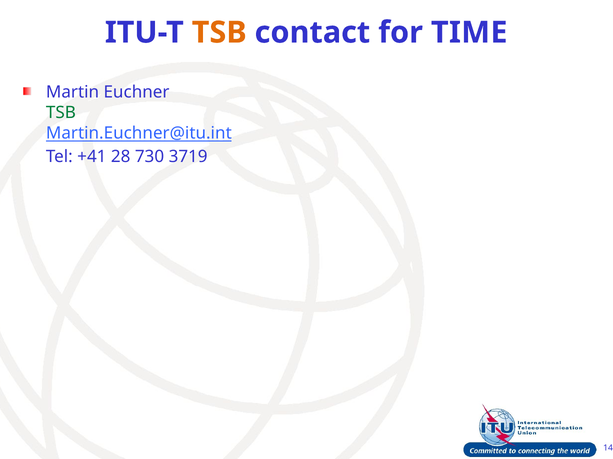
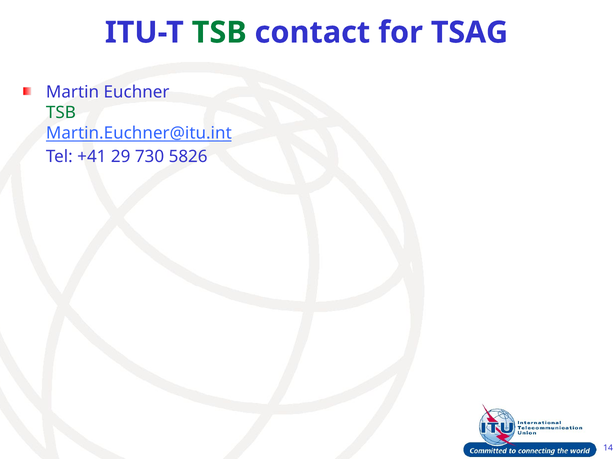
TSB colour: orange -> green (219, 33)
TIME: TIME -> TSAG (470, 33)
28: 28 -> 29 (121, 157)
3719: 3719 -> 5826 (188, 157)
